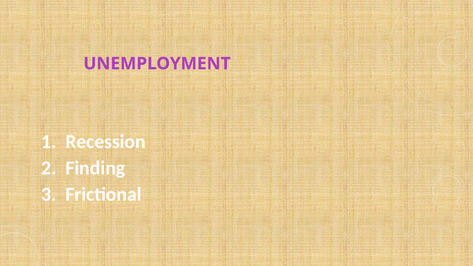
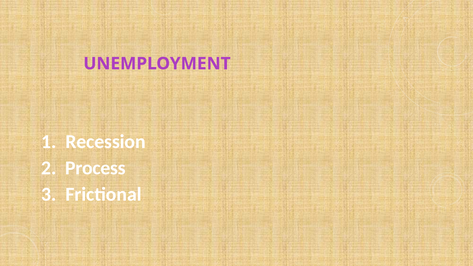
Finding: Finding -> Process (95, 168)
